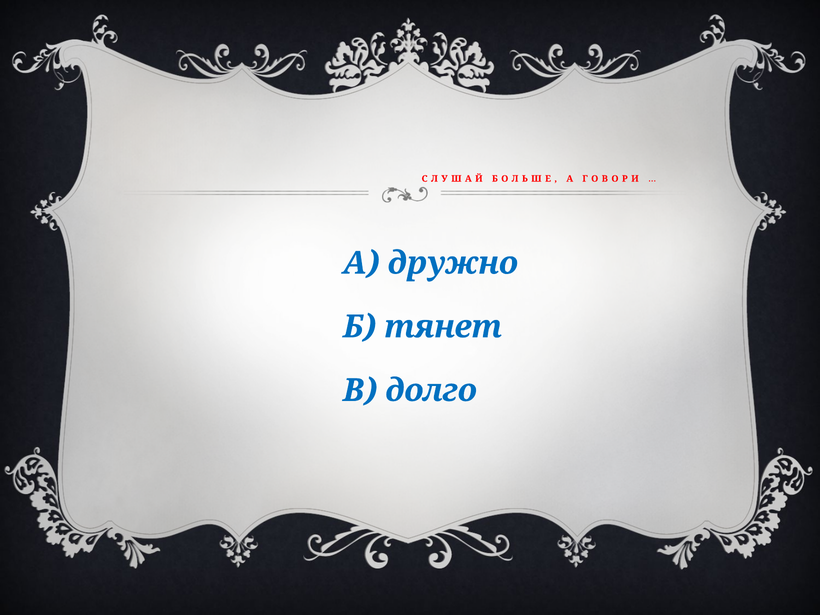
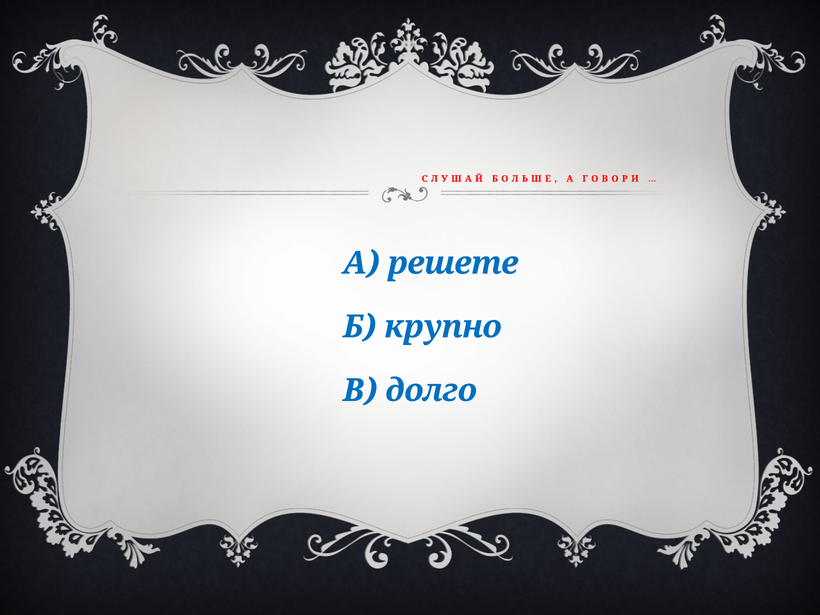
дружно: дружно -> решете (453, 263)
тянет: тянет -> крупно (443, 327)
